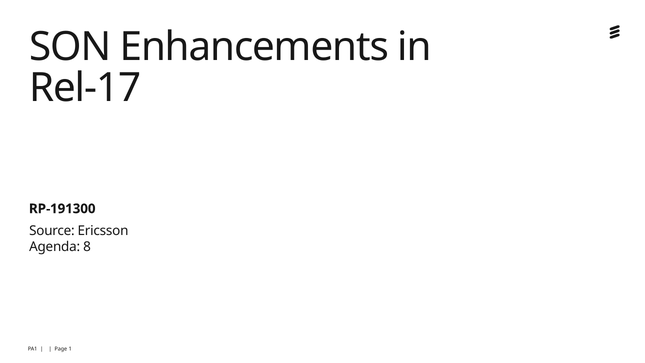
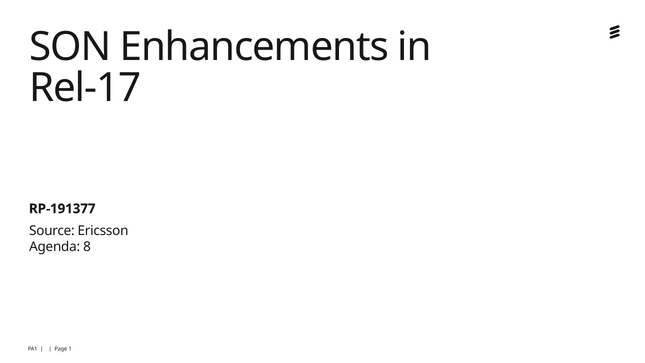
RP-191300: RP-191300 -> RP-191377 (62, 209)
